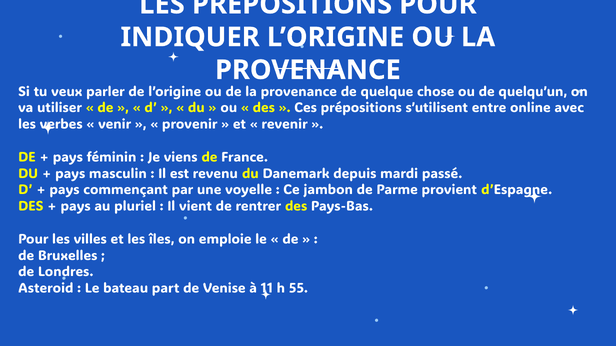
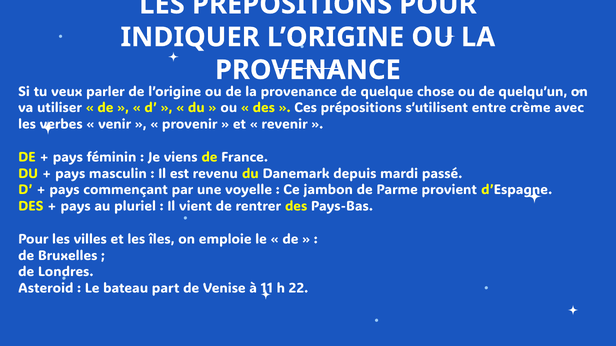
online: online -> crème (530, 108)
55: 55 -> 22 (298, 289)
